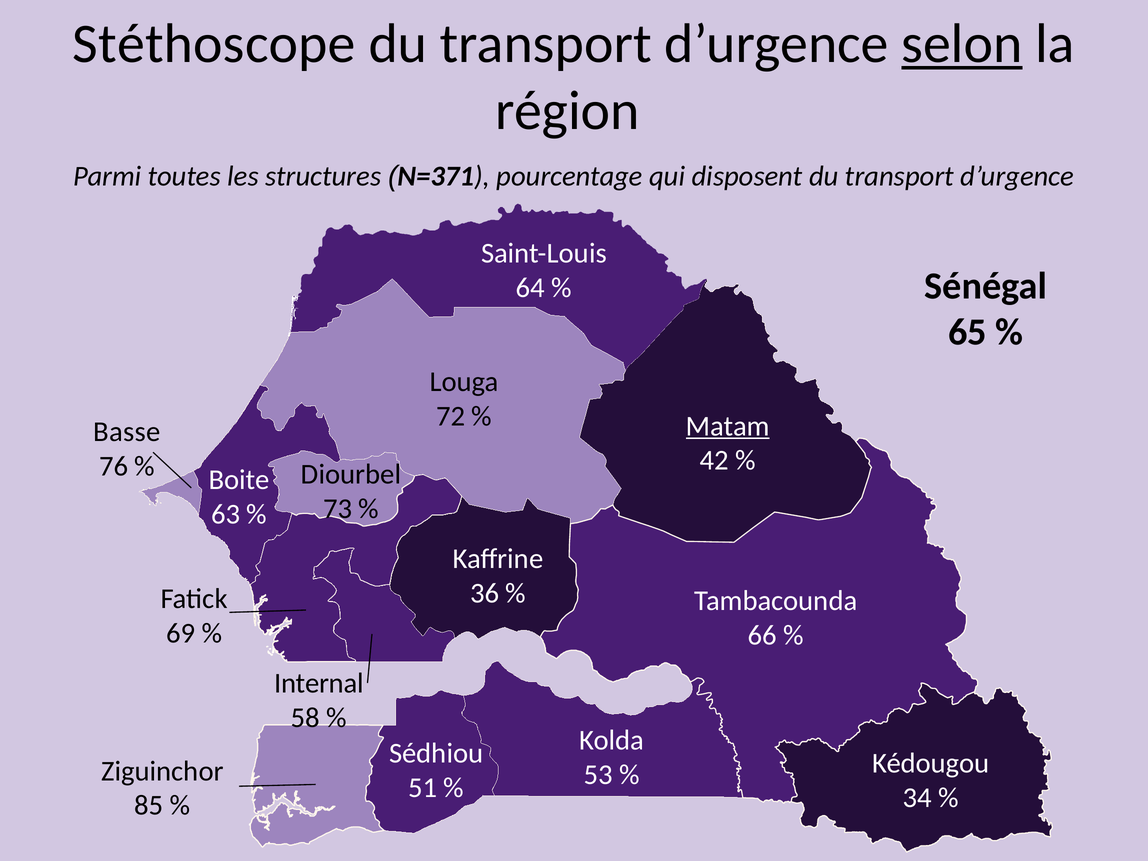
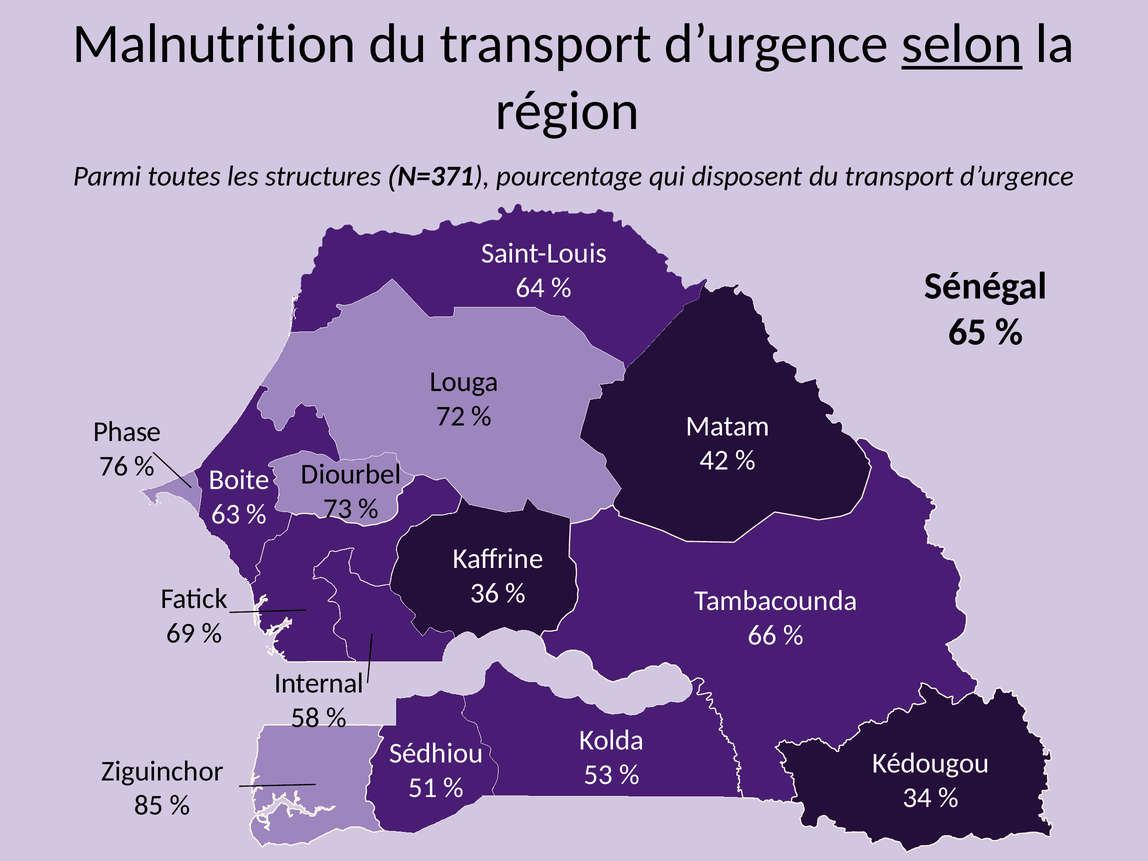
Stéthoscope: Stéthoscope -> Malnutrition (214, 44)
Matam underline: present -> none (728, 426)
Basse: Basse -> Phase (127, 432)
